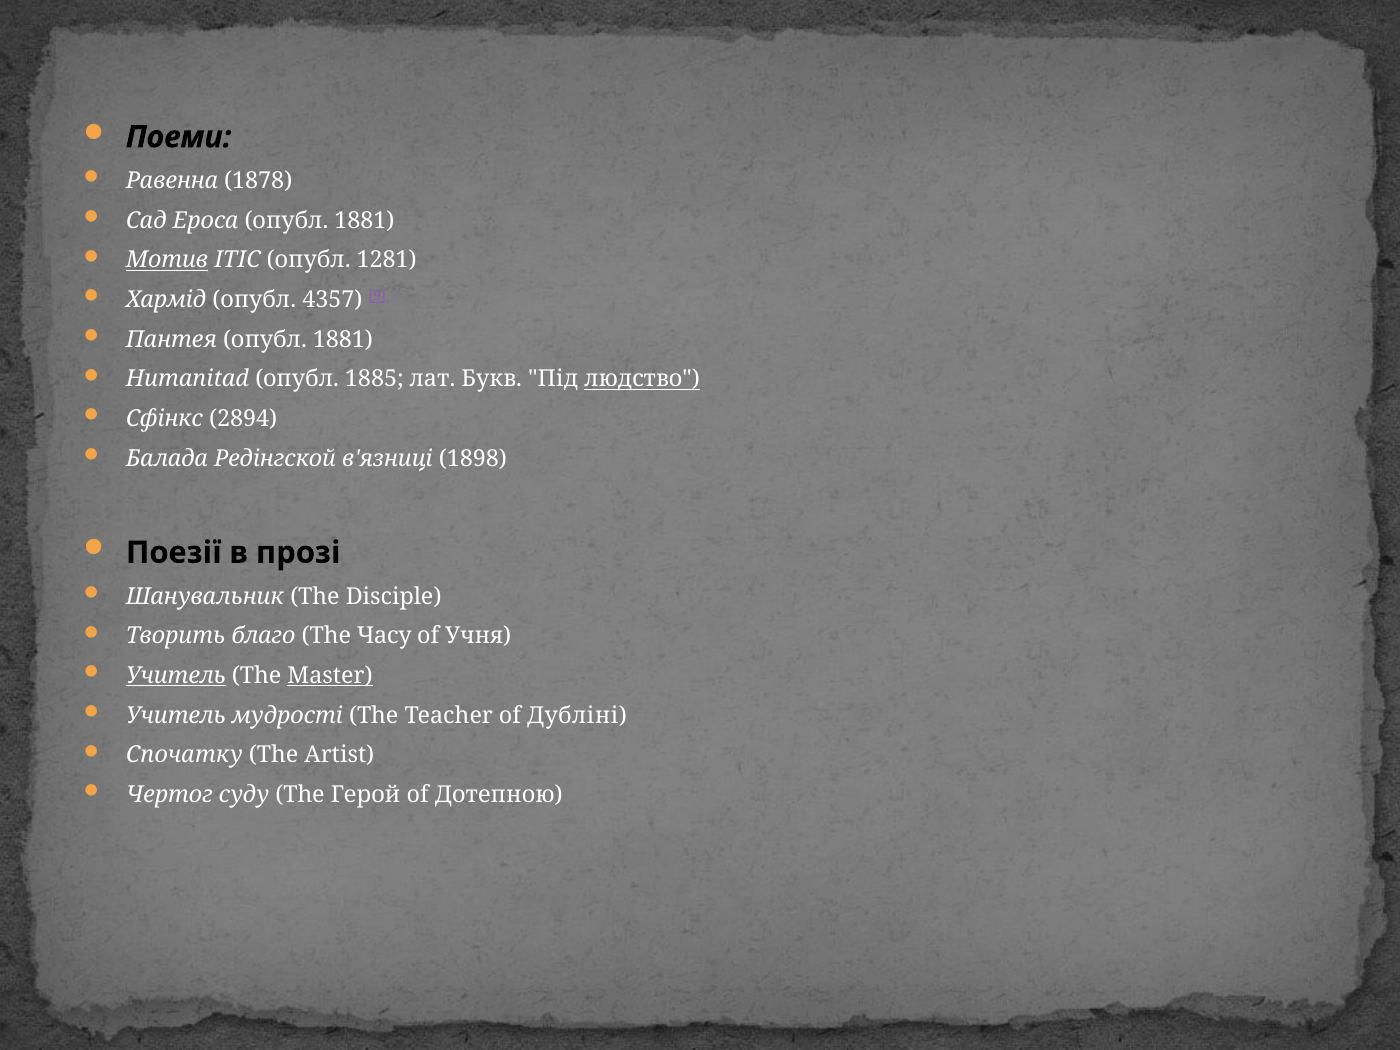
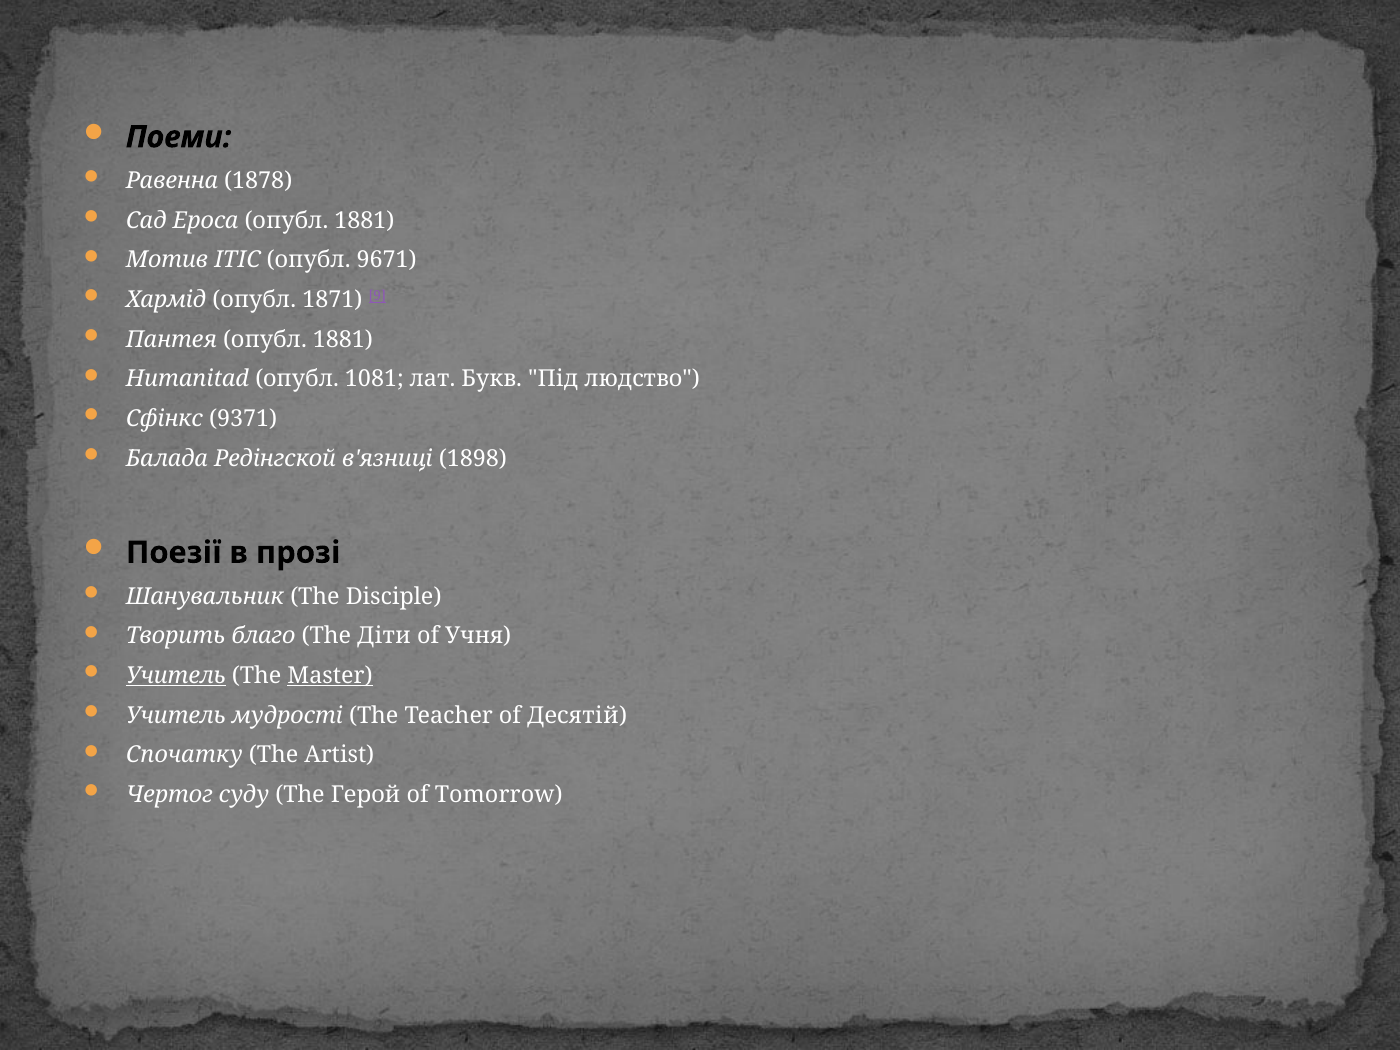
Мотив underline: present -> none (167, 260)
1281: 1281 -> 9671 (387, 260)
4357: 4357 -> 1871 (332, 300)
1885: 1885 -> 1081 (374, 379)
людство underline: present -> none (642, 379)
2894: 2894 -> 9371 (243, 419)
Часу: Часу -> Діти (384, 636)
Дубліні: Дубліні -> Десятій (577, 715)
Дотепною: Дотепною -> Tomorrow (499, 795)
